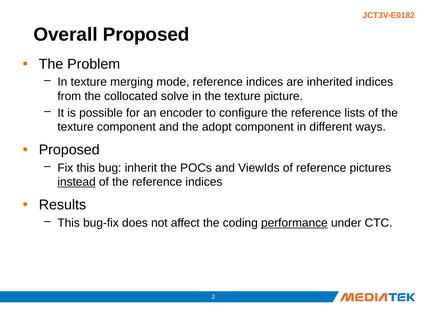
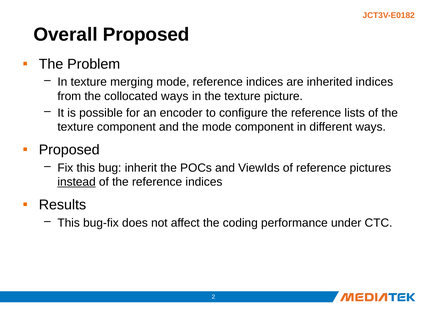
collocated solve: solve -> ways (175, 96)
the adopt: adopt -> mode (217, 127)
performance underline: present -> none (294, 223)
